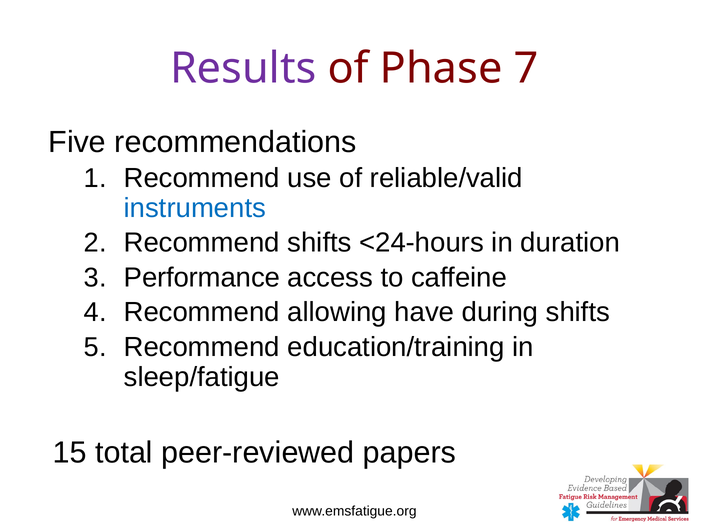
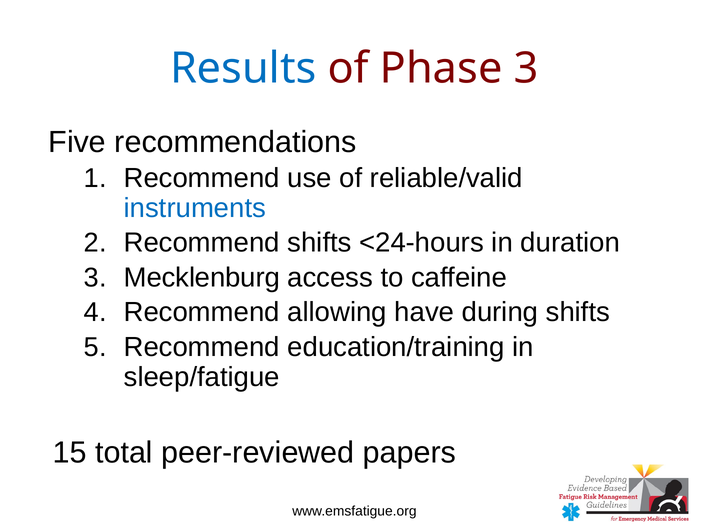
Results colour: purple -> blue (243, 69)
Phase 7: 7 -> 3 (526, 69)
Performance: Performance -> Mecklenburg (202, 277)
